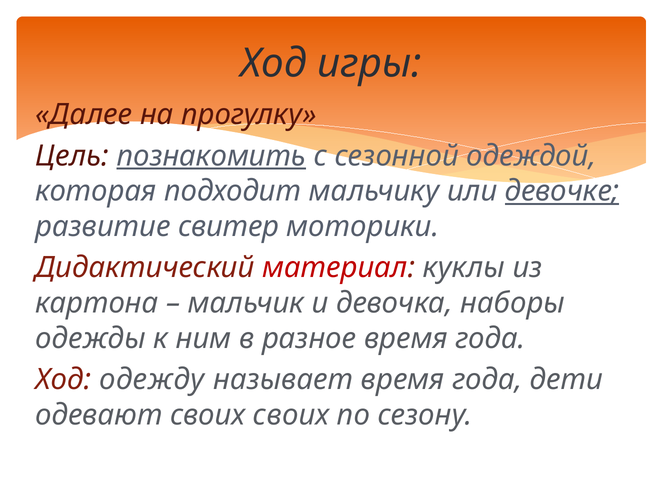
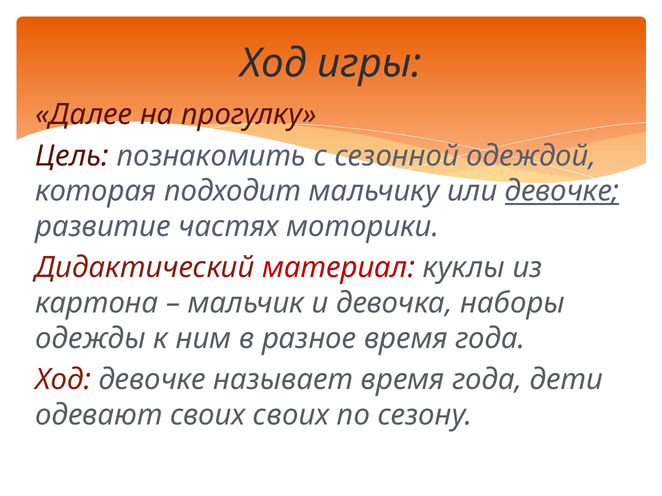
познакомить underline: present -> none (211, 156)
свитер: свитер -> частях (228, 227)
Ход одежду: одежду -> девочке (152, 380)
